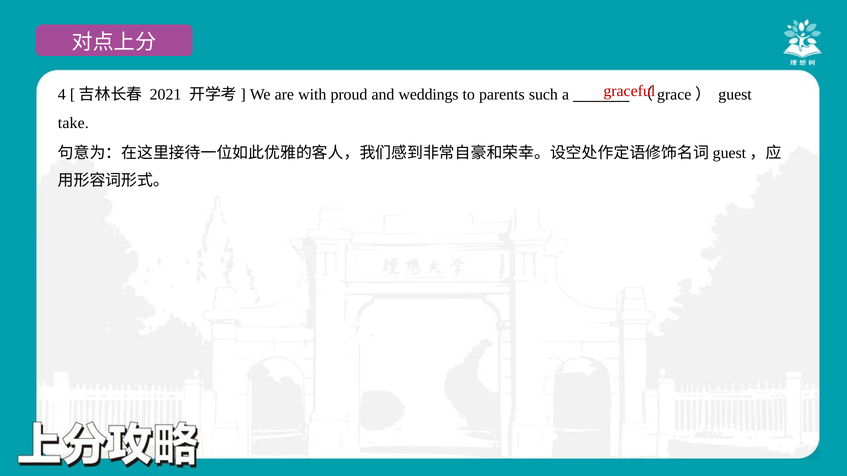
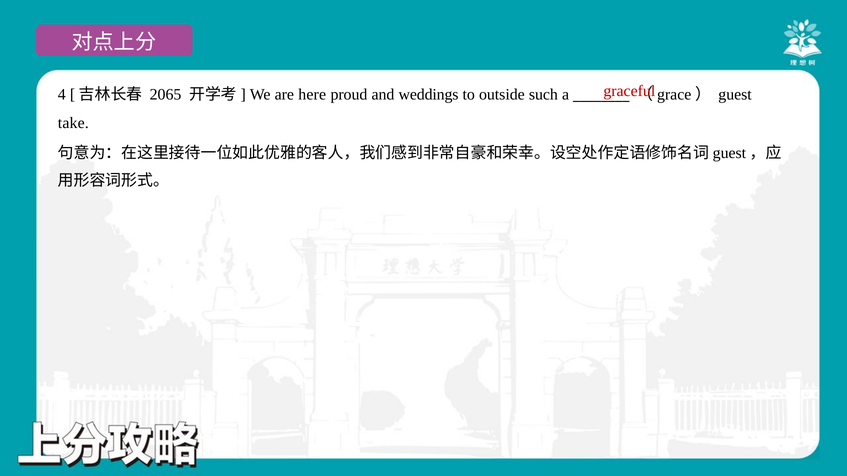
2021: 2021 -> 2065 (166, 95)
with: with -> here (312, 95)
parents: parents -> outside (502, 95)
